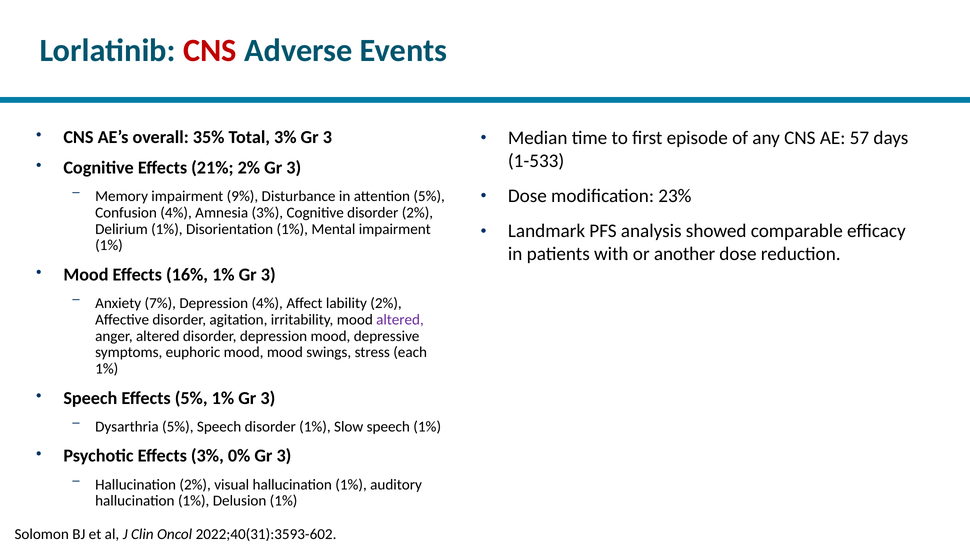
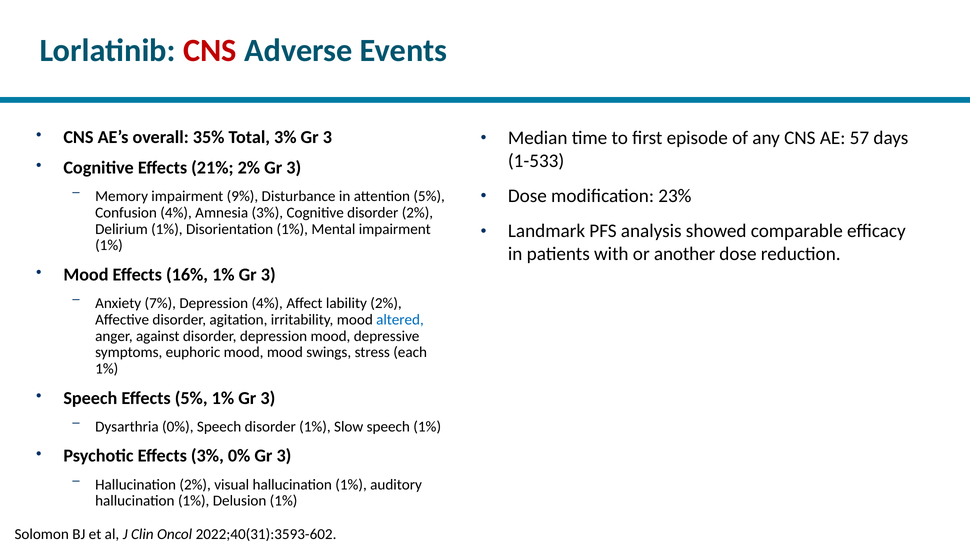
altered colour: purple -> blue (400, 319)
anger altered: altered -> against (158, 336)
Dysarthria 5%: 5% -> 0% (178, 426)
